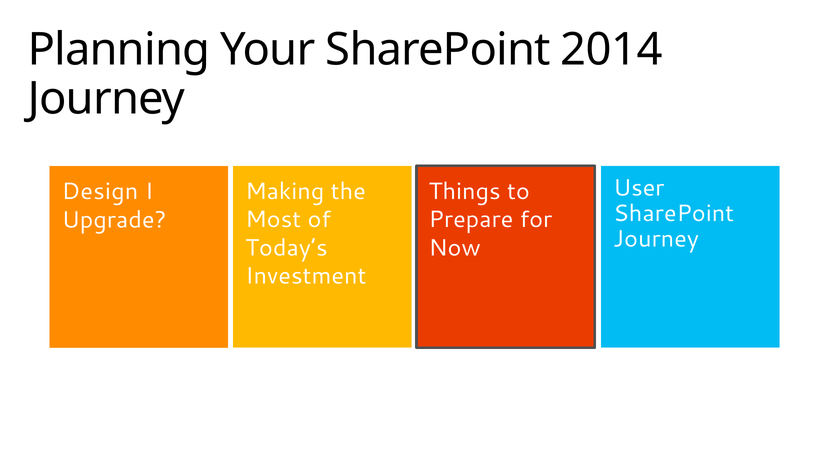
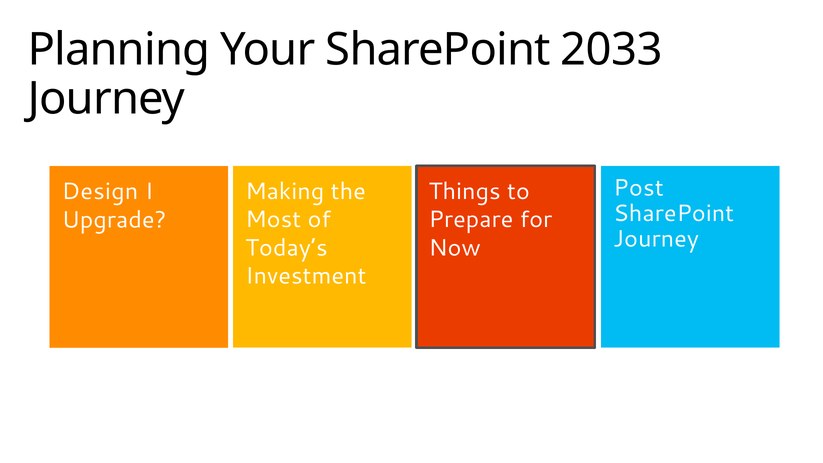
2014: 2014 -> 2033 (612, 50)
User: User -> Post (639, 188)
